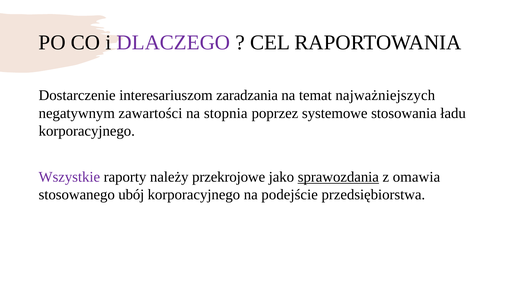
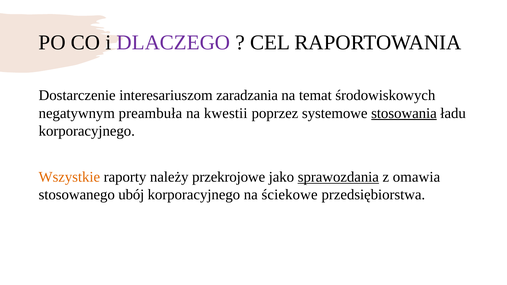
najważniejszych: najważniejszych -> środowiskowych (385, 95)
zawartości: zawartości -> preambuła (150, 113)
stopnia: stopnia -> kwestii (226, 113)
stosowania underline: none -> present (404, 113)
Wszystkie colour: purple -> orange (69, 177)
podejście: podejście -> ściekowe (290, 195)
